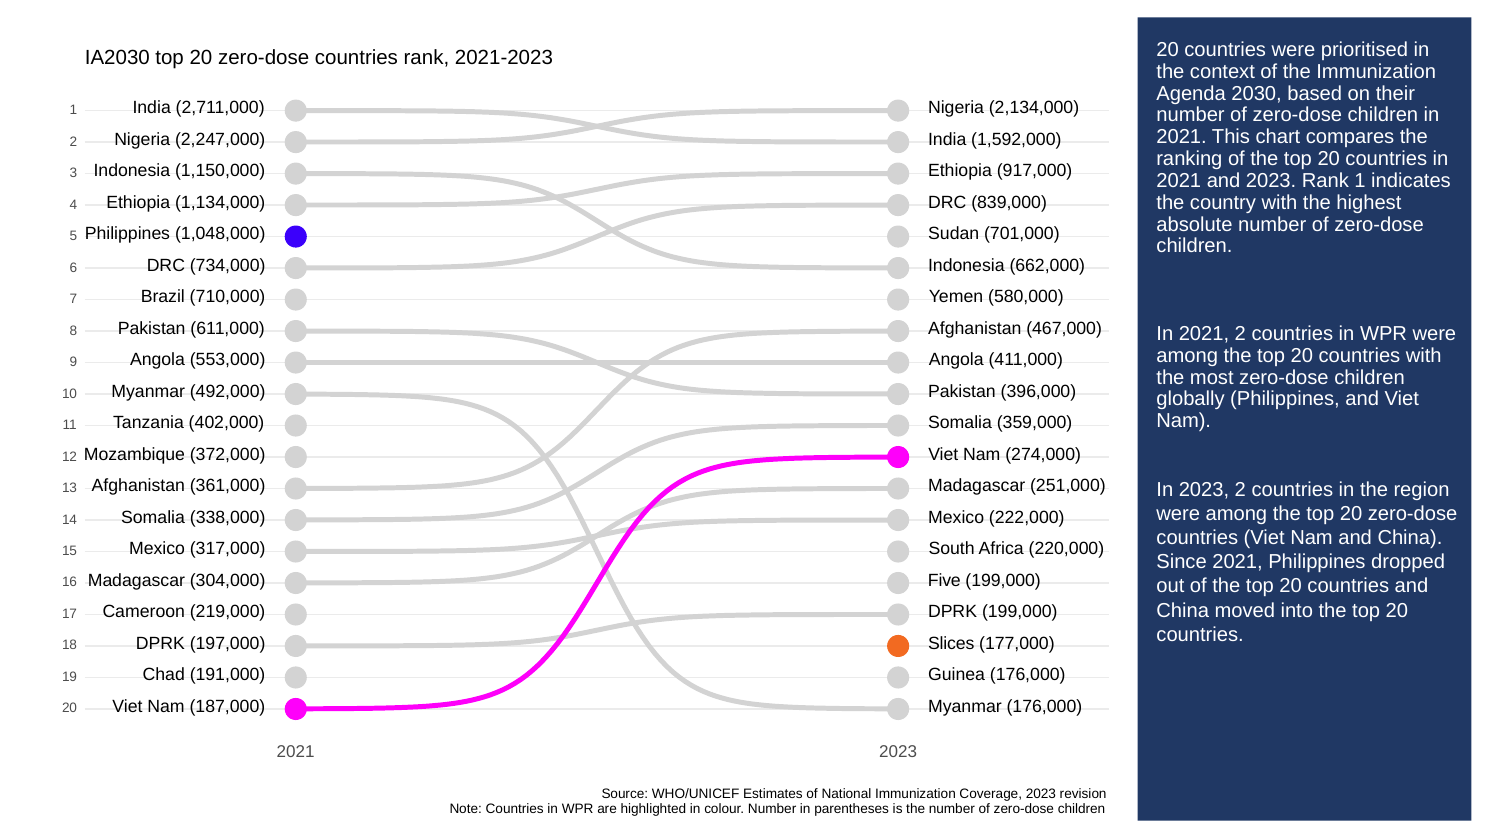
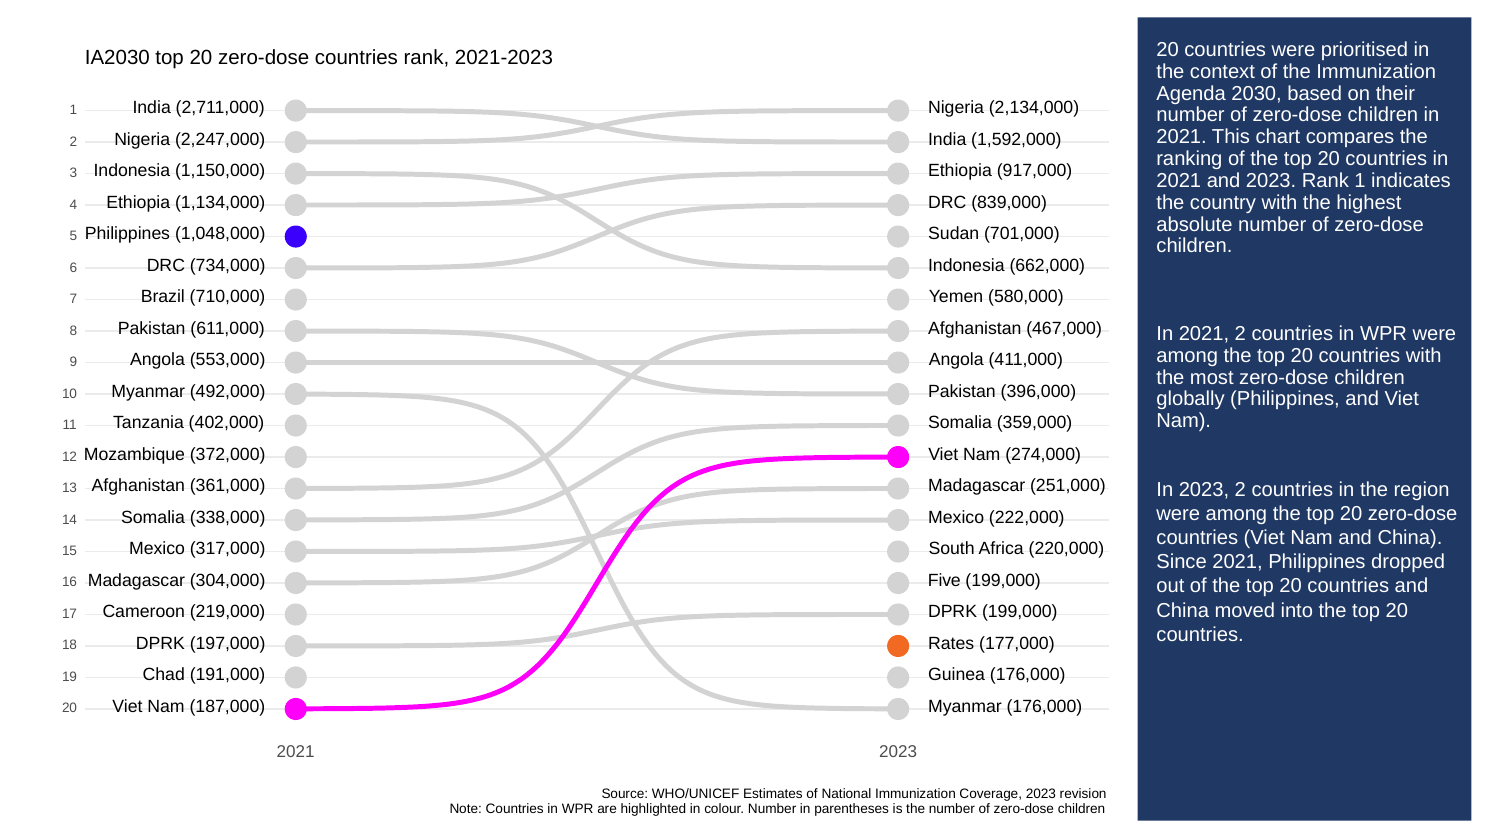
Slices: Slices -> Rates (951, 644)
